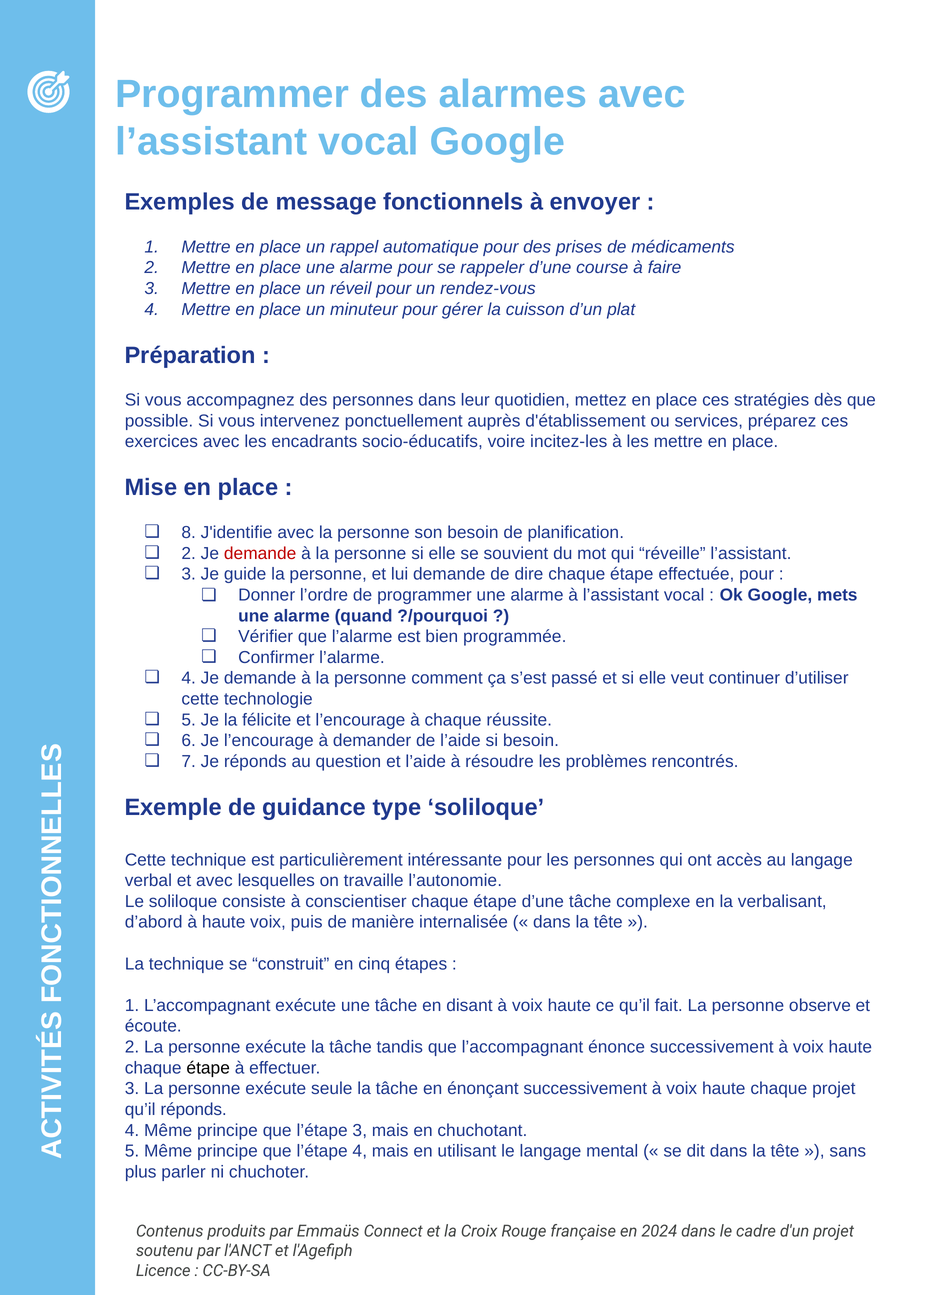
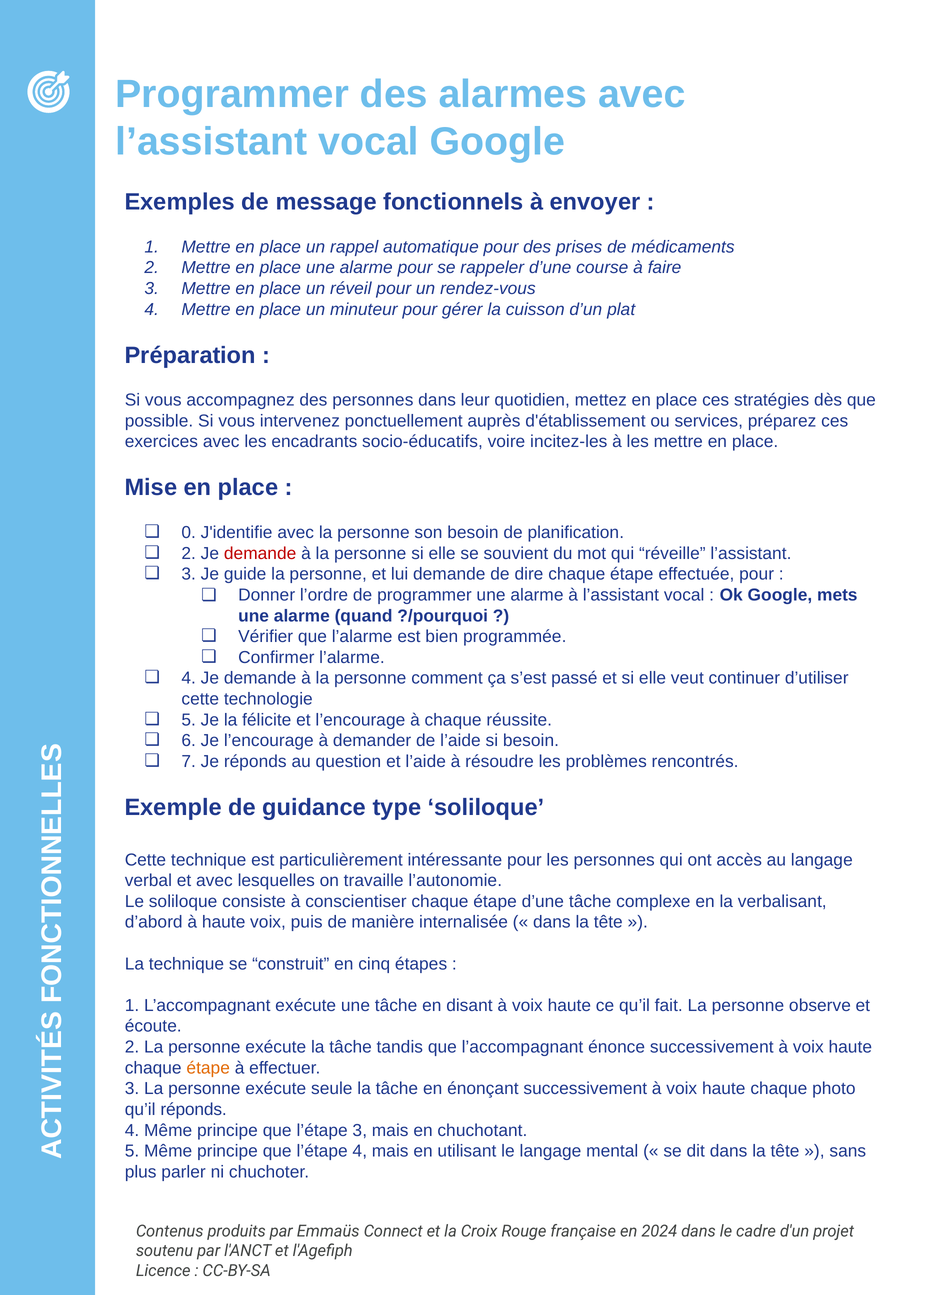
8: 8 -> 0 (189, 533)
étape colour: black -> orange (208, 1068)
chaque projet: projet -> photo (834, 1089)
